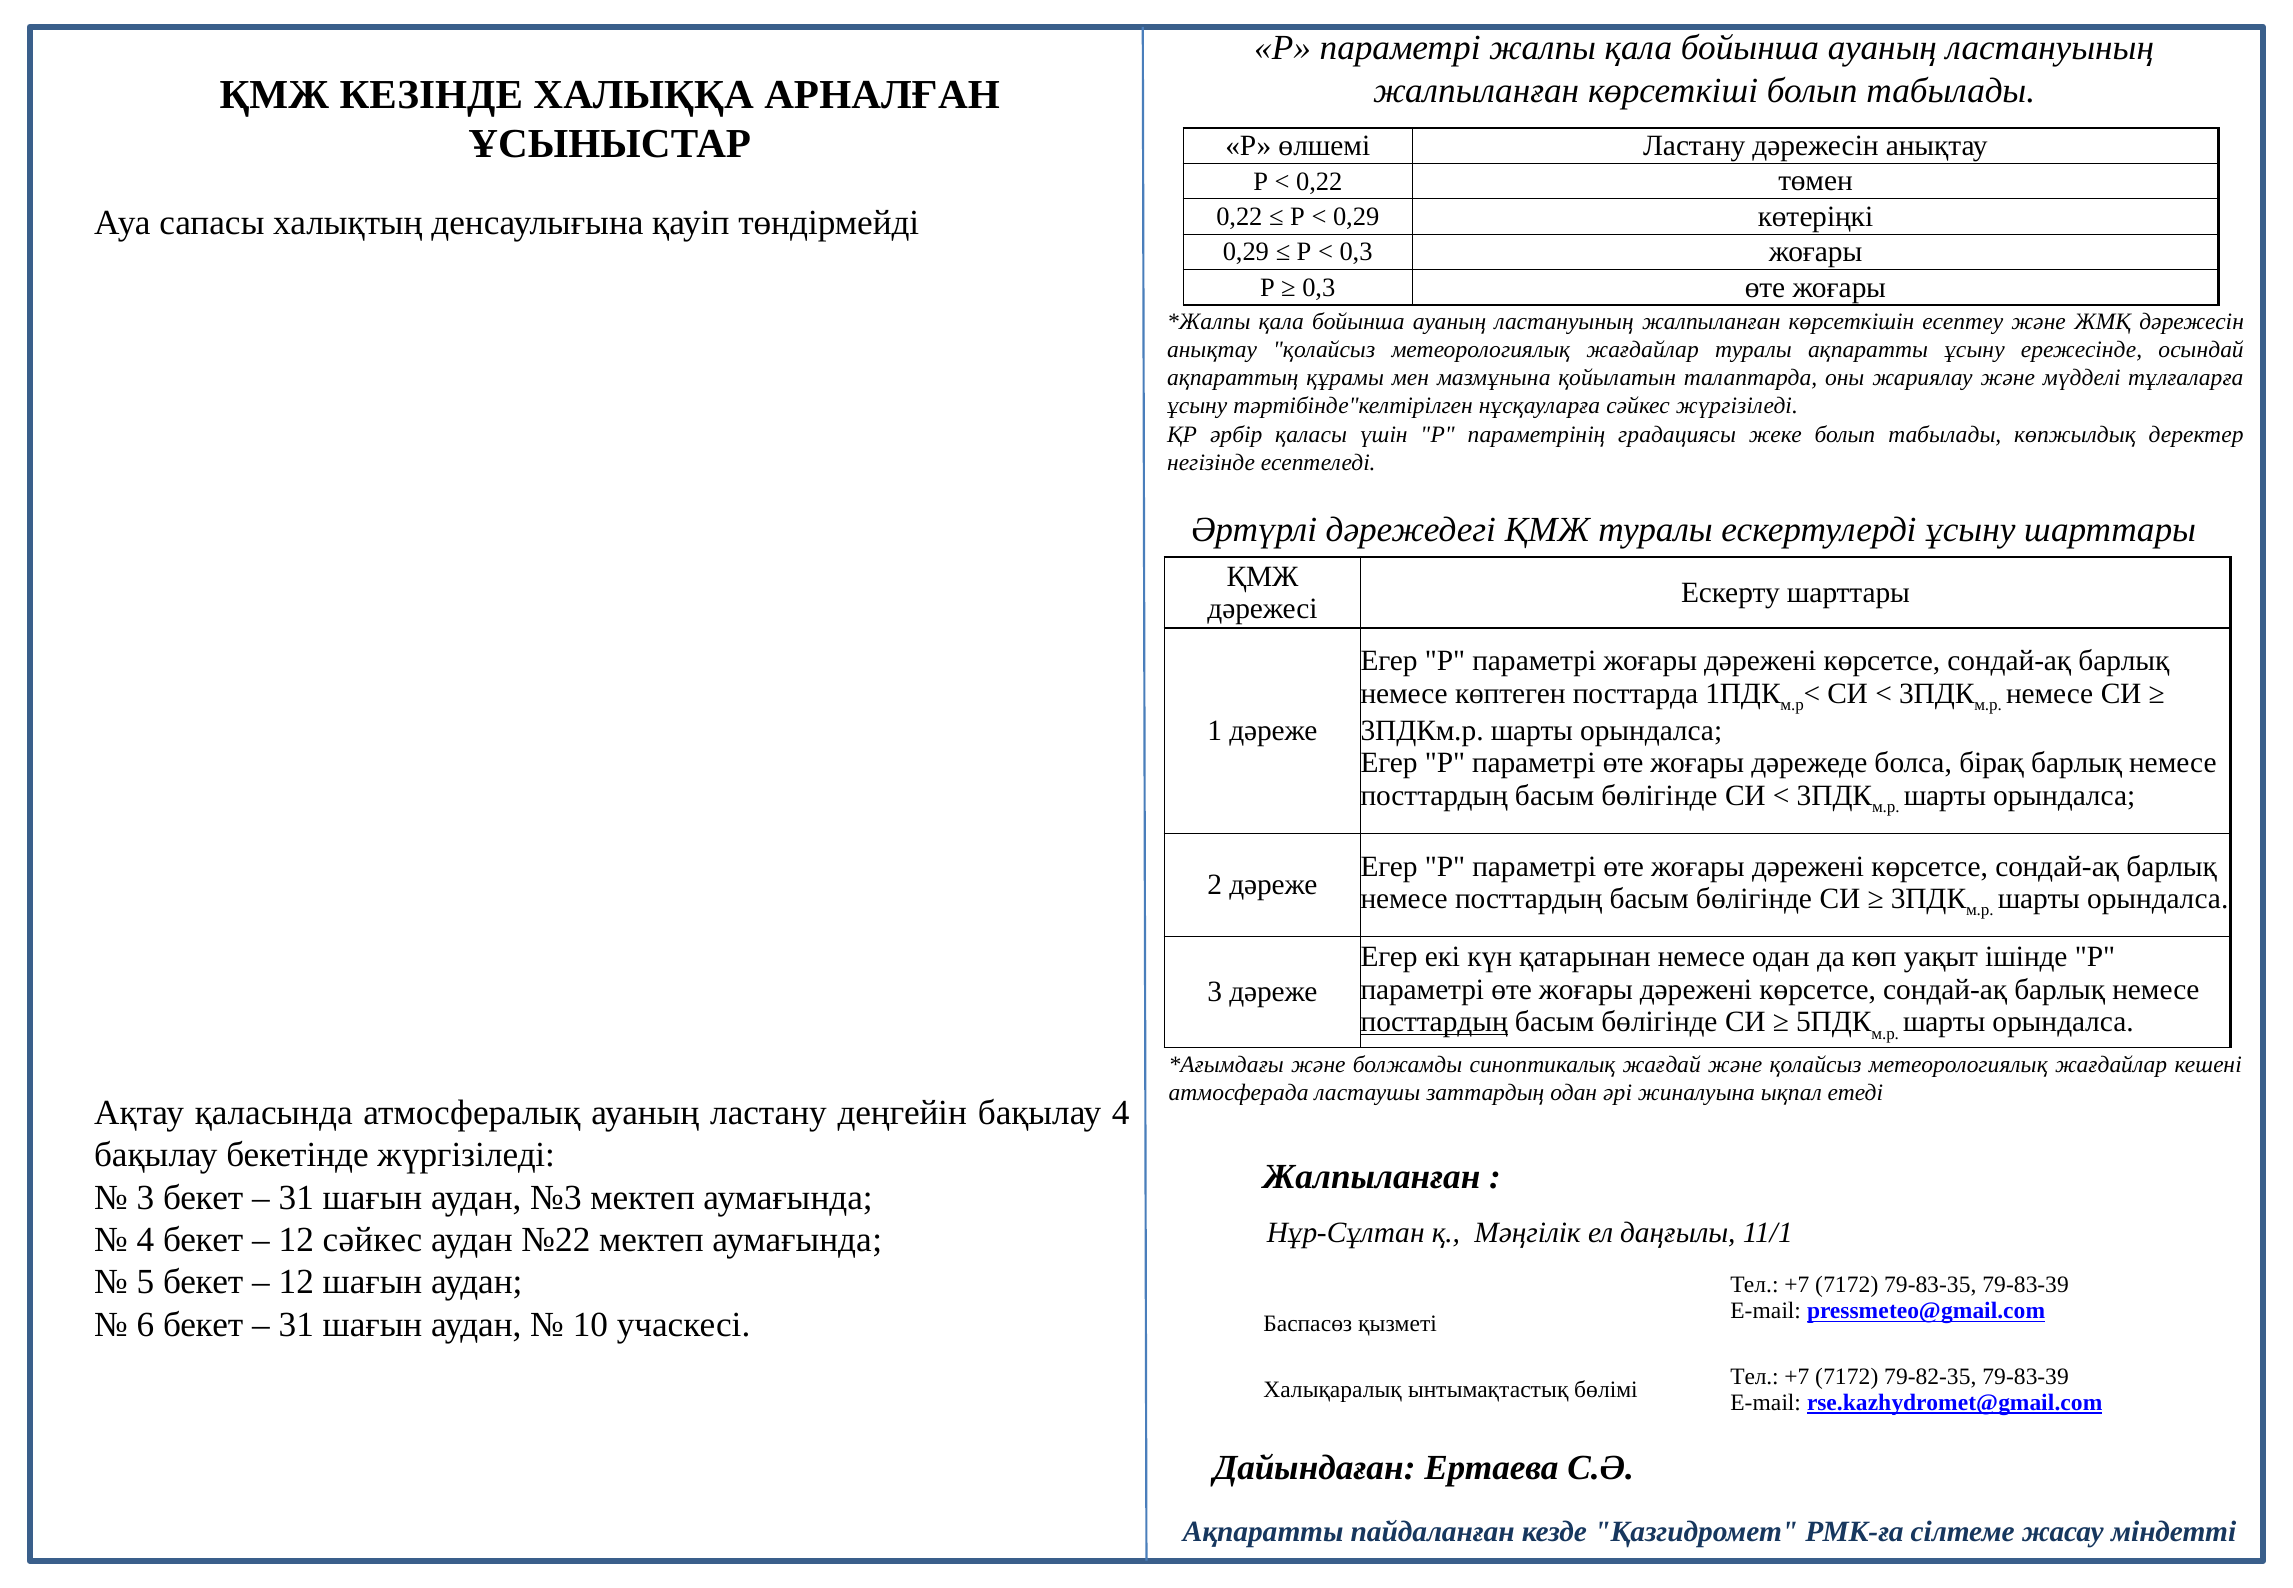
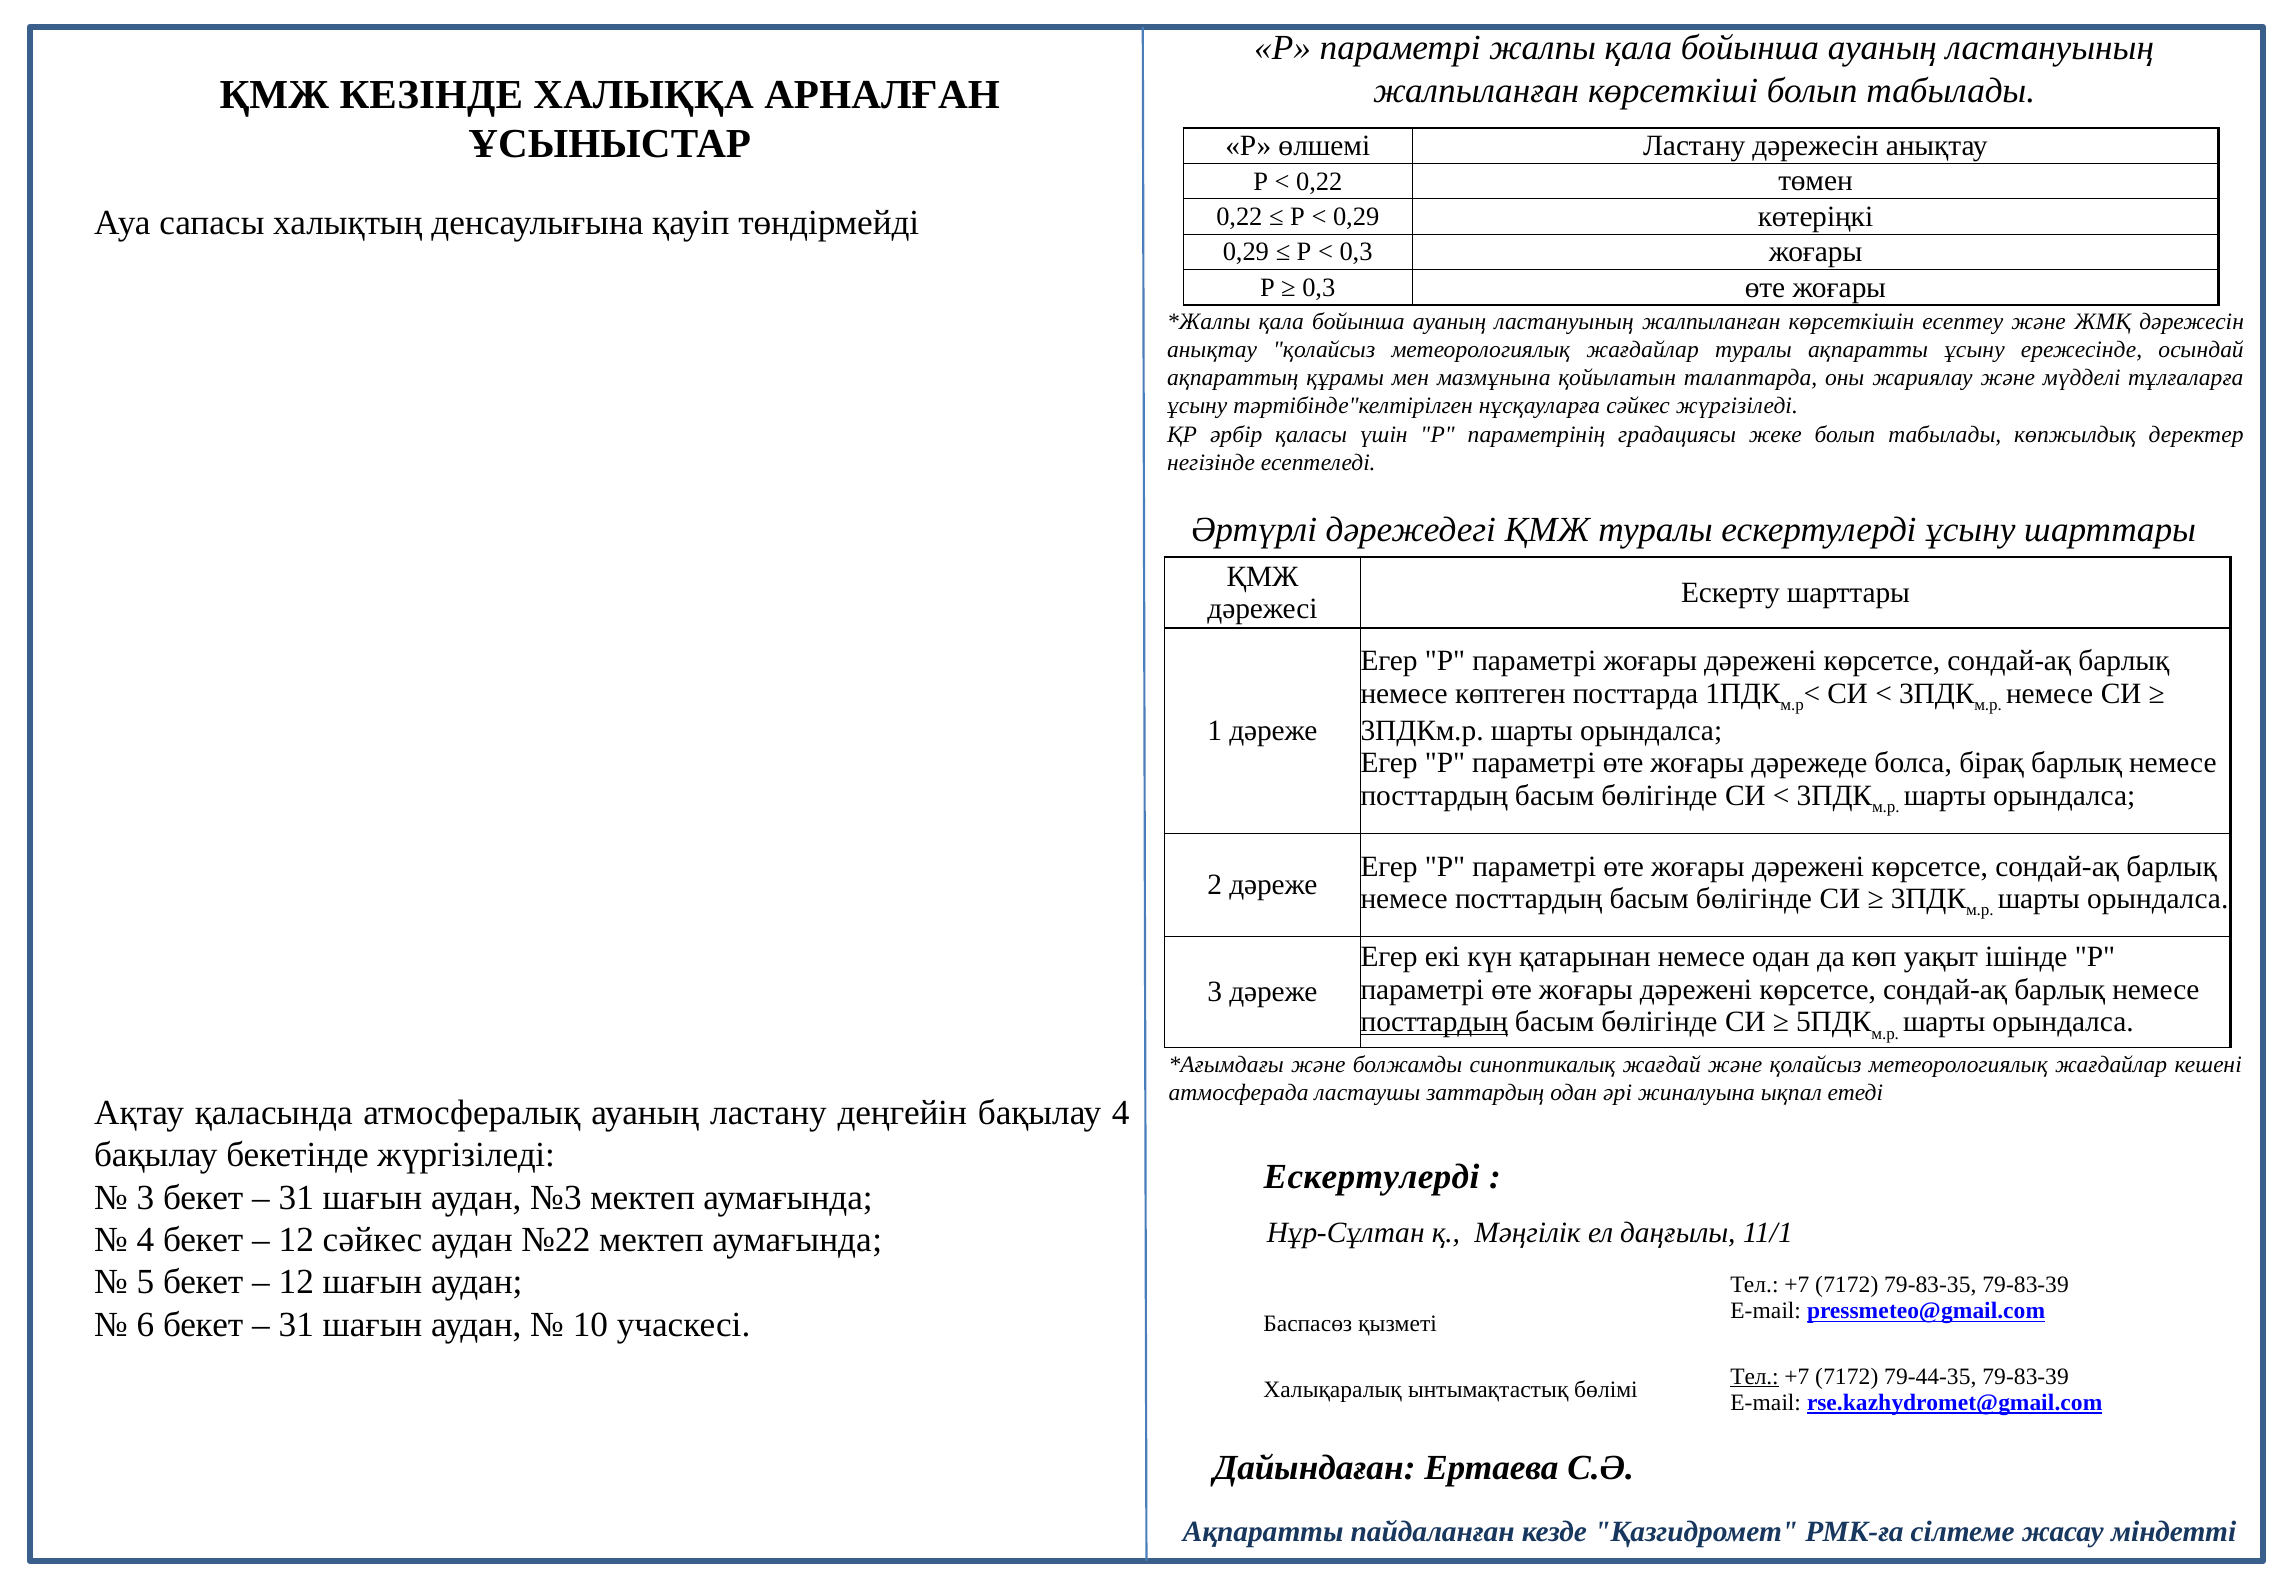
Жалпыланған: Жалпыланған -> Ескертулерді (1372, 1176)
Тел underline: none -> present (1755, 1376)
79-82-35: 79-82-35 -> 79-44-35 (1930, 1376)
